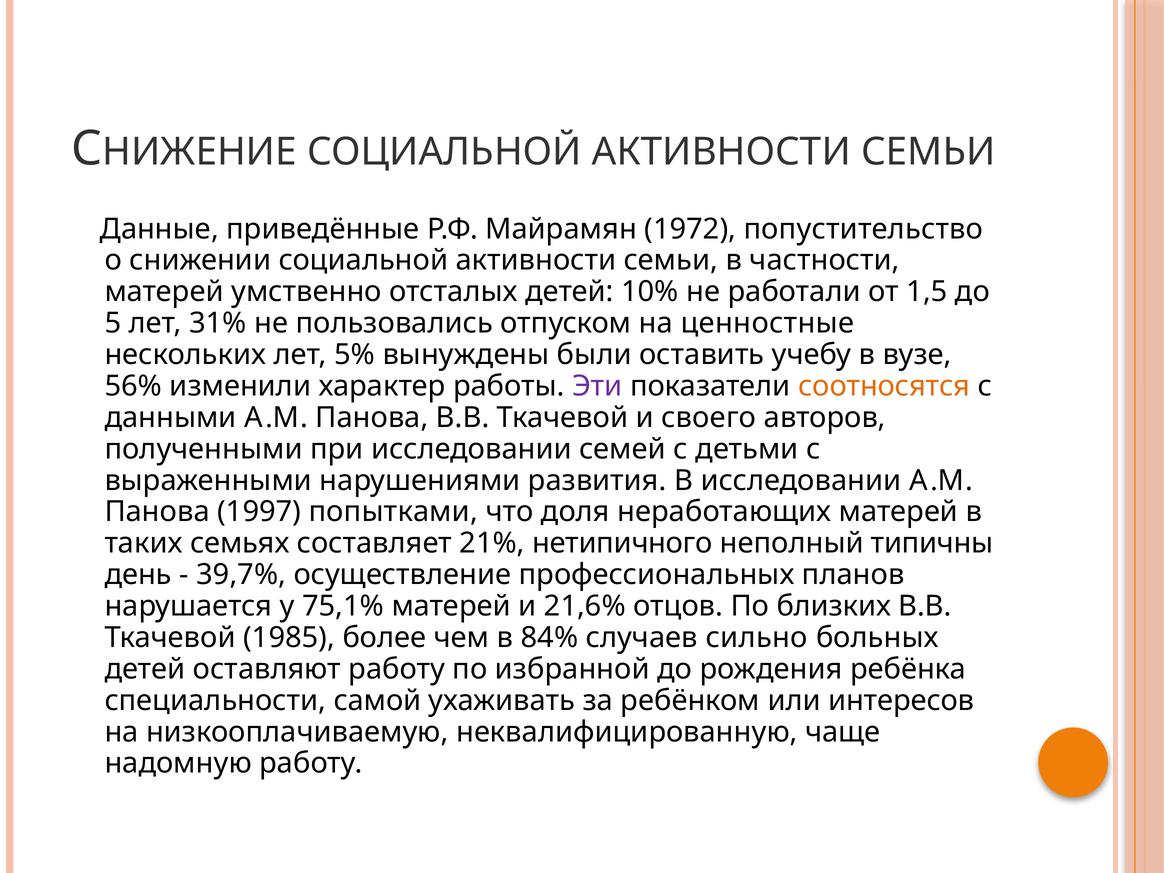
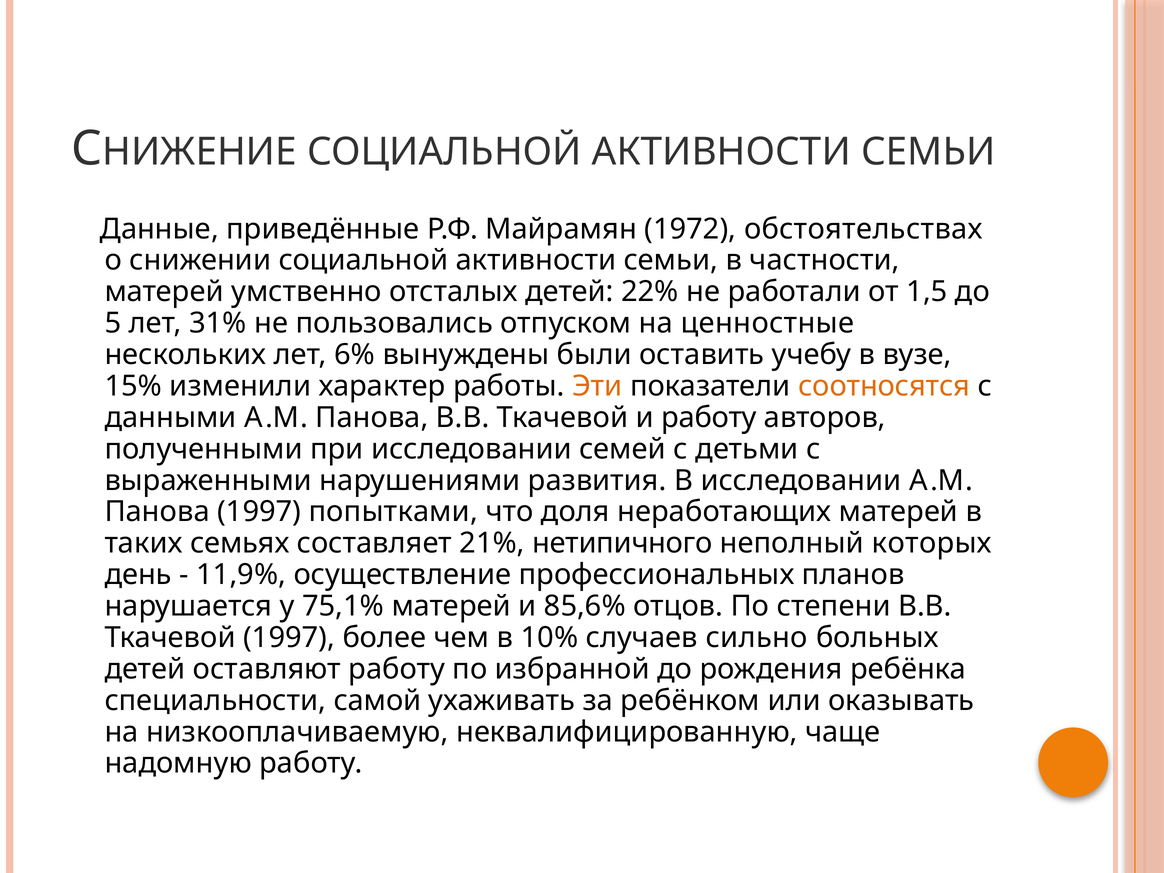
попустительство: попустительство -> обстоятельствах (863, 229)
10%: 10% -> 22% (650, 292)
5%: 5% -> 6% (355, 355)
56%: 56% -> 15% (133, 386)
Эти colour: purple -> orange (597, 386)
и своего: своего -> работу (709, 418)
типичны: типичны -> которых (932, 543)
39,7%: 39,7% -> 11,9% (241, 575)
21,6%: 21,6% -> 85,6% (585, 606)
близких: близких -> степени (834, 606)
Ткачевой 1985: 1985 -> 1997 (289, 638)
84%: 84% -> 10% (550, 638)
интересов: интересов -> оказывать (901, 700)
